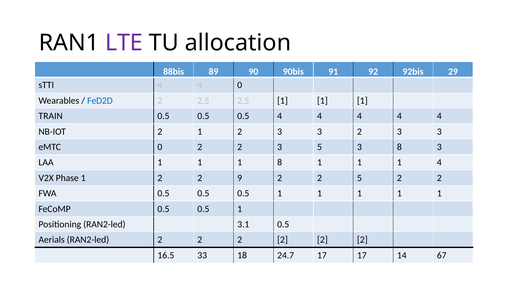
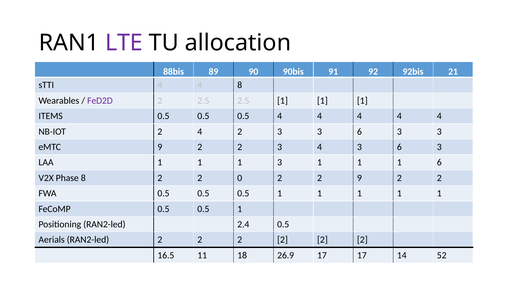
29: 29 -> 21 (453, 72)
4 0: 0 -> 8 (240, 85)
FeD2D colour: blue -> purple (100, 101)
TRAIN: TRAIN -> ITEMS (51, 116)
2 1: 1 -> 4 (200, 131)
3 3 2: 2 -> 6 (359, 131)
eMTC 0: 0 -> 9 (160, 147)
3 5: 5 -> 4 (320, 147)
8: 8 -> 6 (399, 147)
1 8: 8 -> 3 (280, 162)
1 4: 4 -> 6 (439, 162)
Phase 1: 1 -> 8 (83, 178)
9: 9 -> 0 (240, 178)
2 5: 5 -> 9 (359, 178)
3.1: 3.1 -> 2.4 (243, 224)
33: 33 -> 11 (202, 255)
24.7: 24.7 -> 26.9 (286, 255)
67: 67 -> 52 (442, 255)
